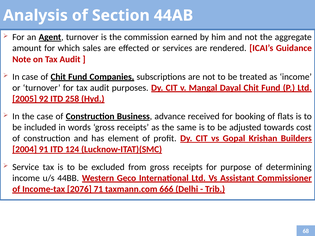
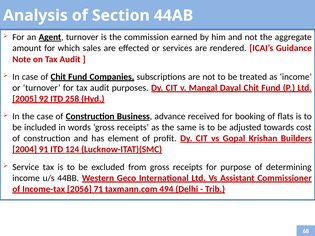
2076: 2076 -> 2056 (79, 189)
666: 666 -> 494 (166, 189)
